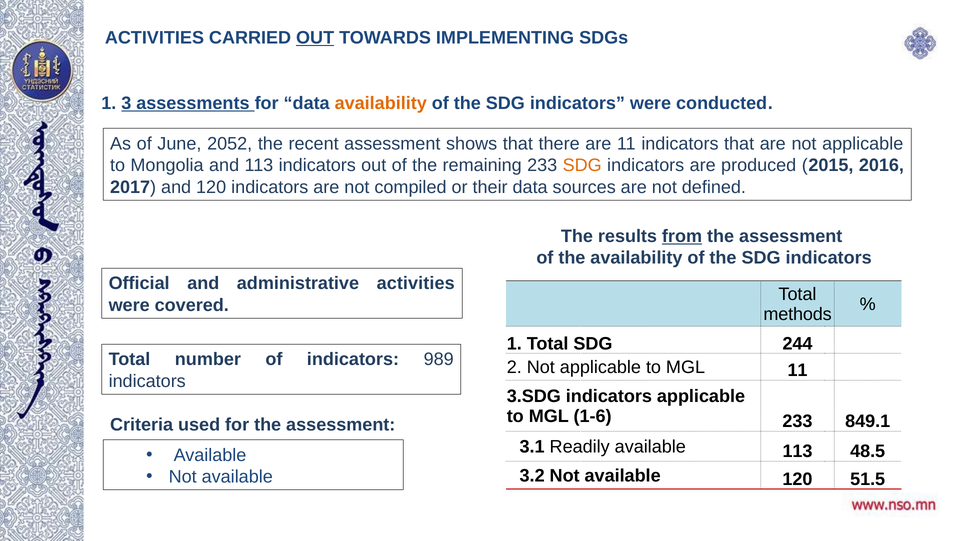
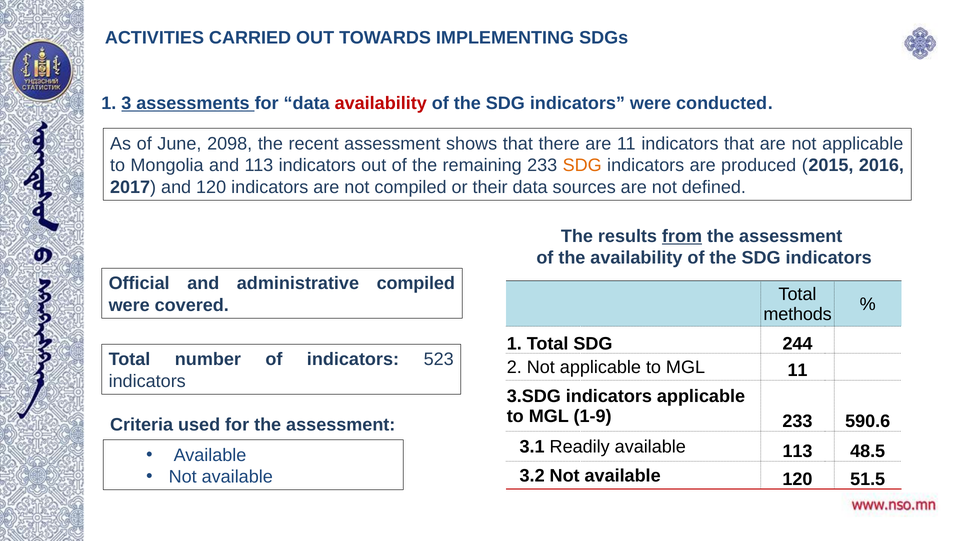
OUT underline: present -> none (315, 38)
availability colour: orange -> red (381, 103)
2052: 2052 -> 2098 (230, 144)
administrative activities: activities -> compiled (416, 284)
989: 989 -> 523 (439, 360)
1-6: 1-6 -> 1-9 (593, 417)
849.1: 849.1 -> 590.6 (868, 421)
